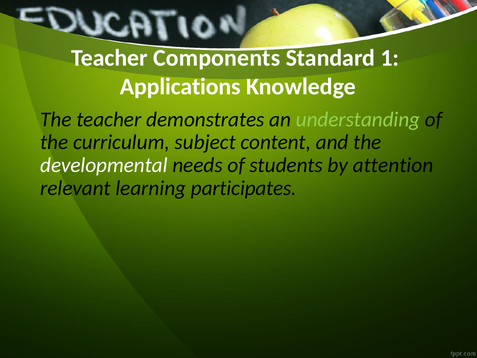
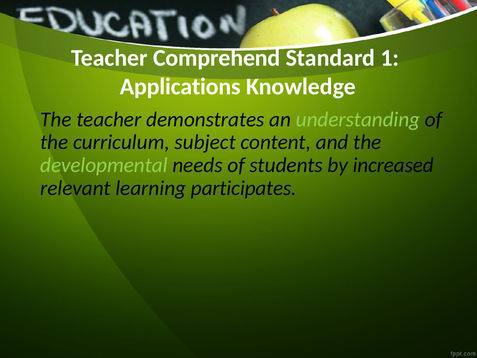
Components: Components -> Comprehend (217, 58)
developmental colour: white -> light green (104, 165)
attention: attention -> increased (393, 165)
